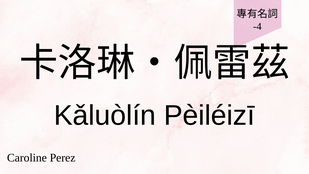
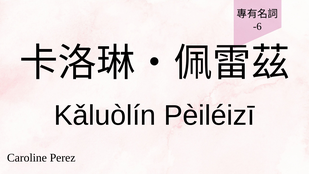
-4: -4 -> -6 (257, 26)
